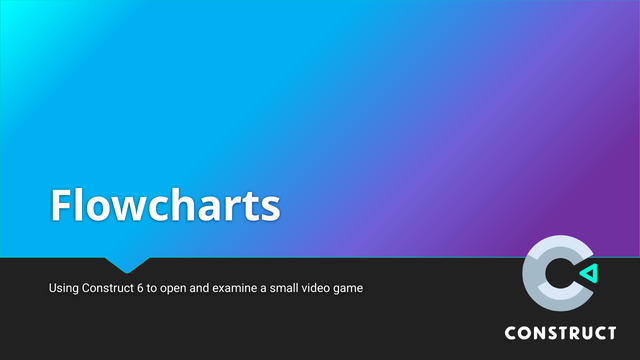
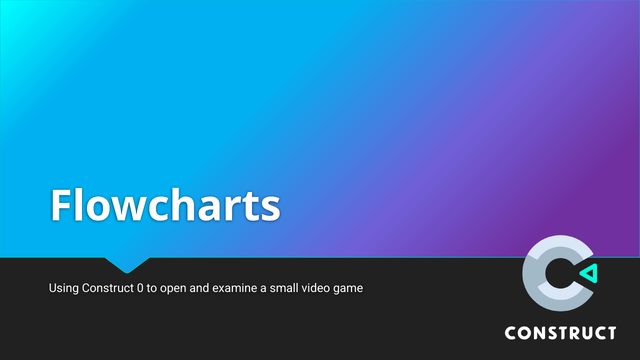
6: 6 -> 0 (140, 288)
